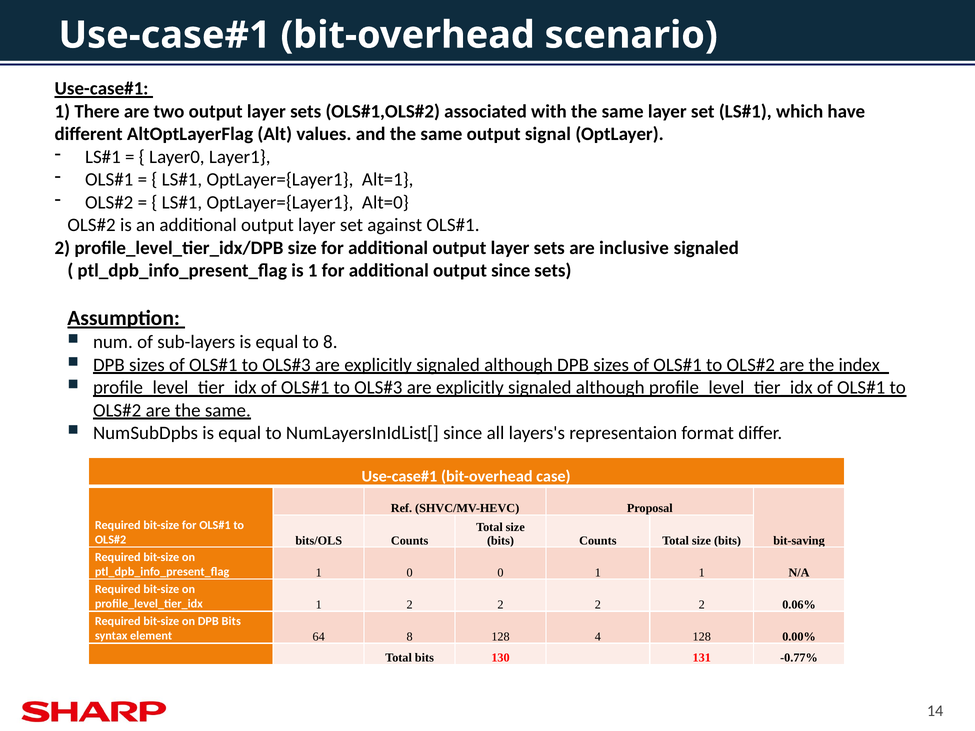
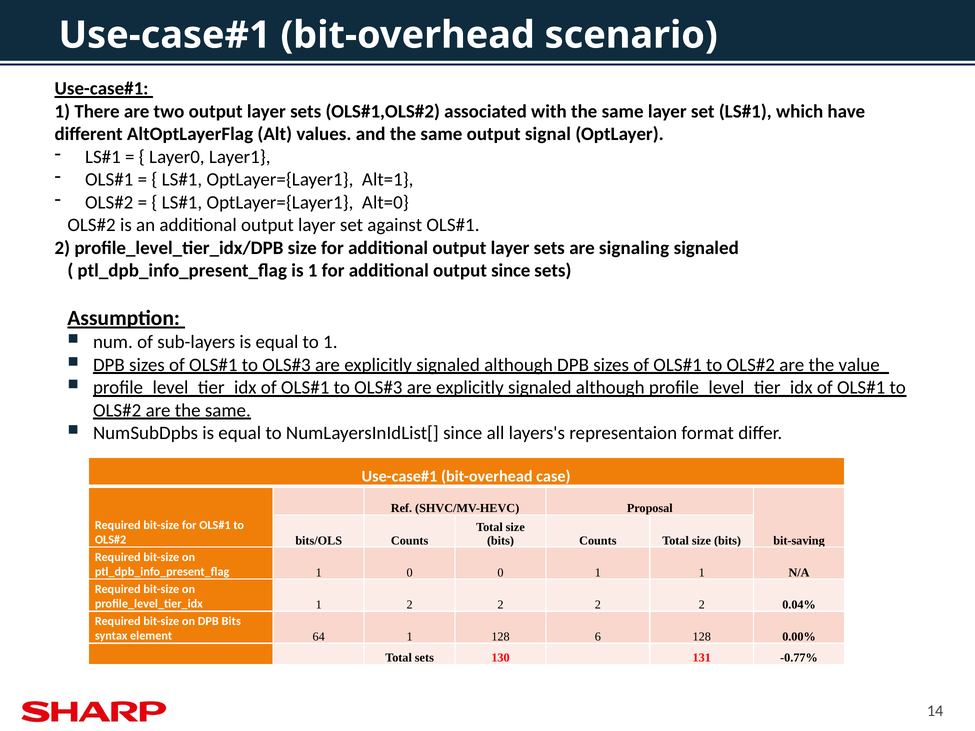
inclusive: inclusive -> signaling (634, 248)
to 8: 8 -> 1 (330, 342)
index: index -> value (859, 365)
0.06%: 0.06% -> 0.04% (799, 605)
64 8: 8 -> 1 (410, 637)
4: 4 -> 6 (598, 637)
Total bits: bits -> sets (424, 658)
